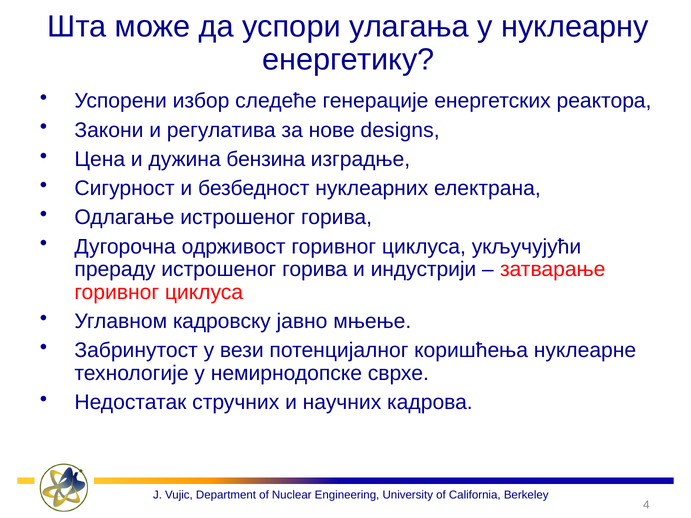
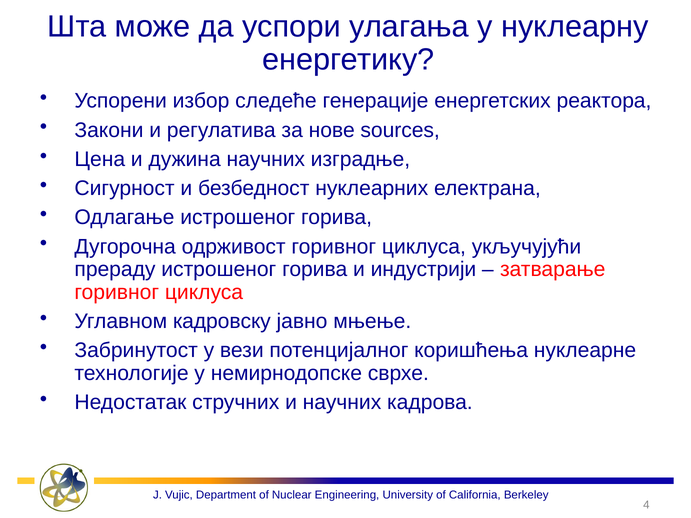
designs: designs -> sources (400, 130)
дужина бензина: бензина -> научних (266, 159)
